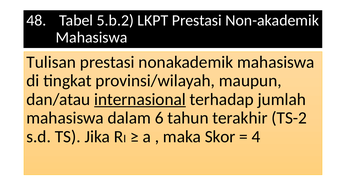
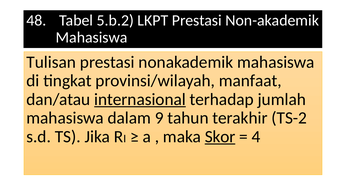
maupun: maupun -> manfaat (250, 81)
6: 6 -> 9 (159, 118)
Skor underline: none -> present (220, 137)
